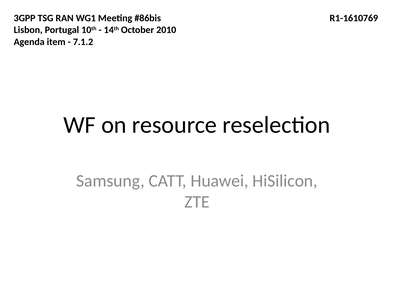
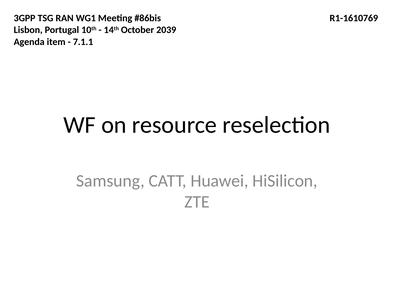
2010: 2010 -> 2039 (166, 30)
7.1.2: 7.1.2 -> 7.1.1 (83, 42)
